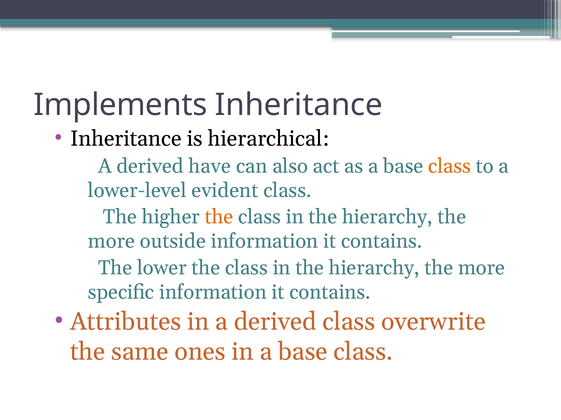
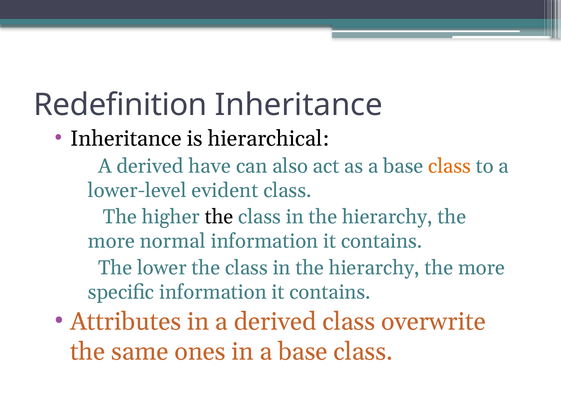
Implements: Implements -> Redefinition (120, 105)
the colour: orange -> black (219, 217)
outside: outside -> normal (173, 242)
